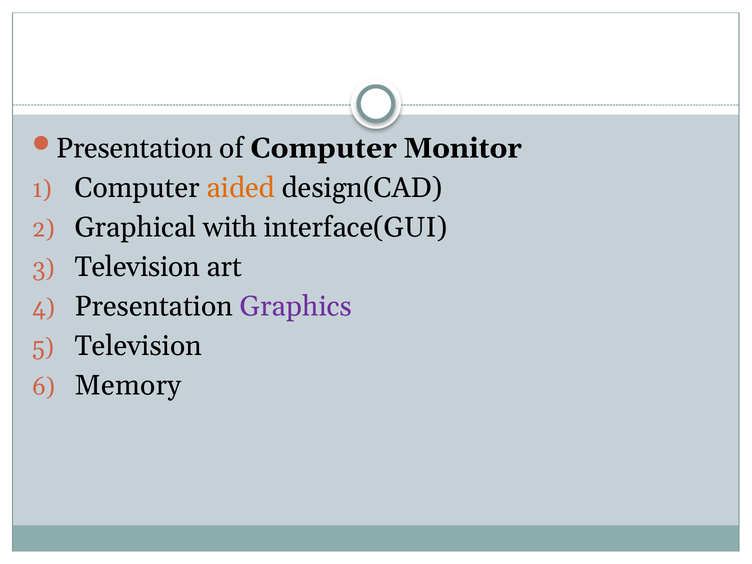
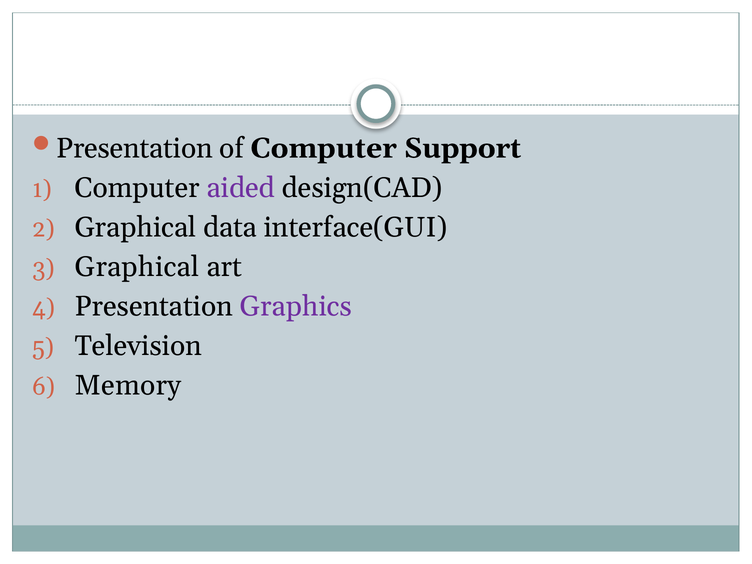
Monitor: Monitor -> Support (463, 148)
aided colour: orange -> purple (241, 188)
with: with -> data (230, 227)
Television: Television -> Graphical (137, 267)
